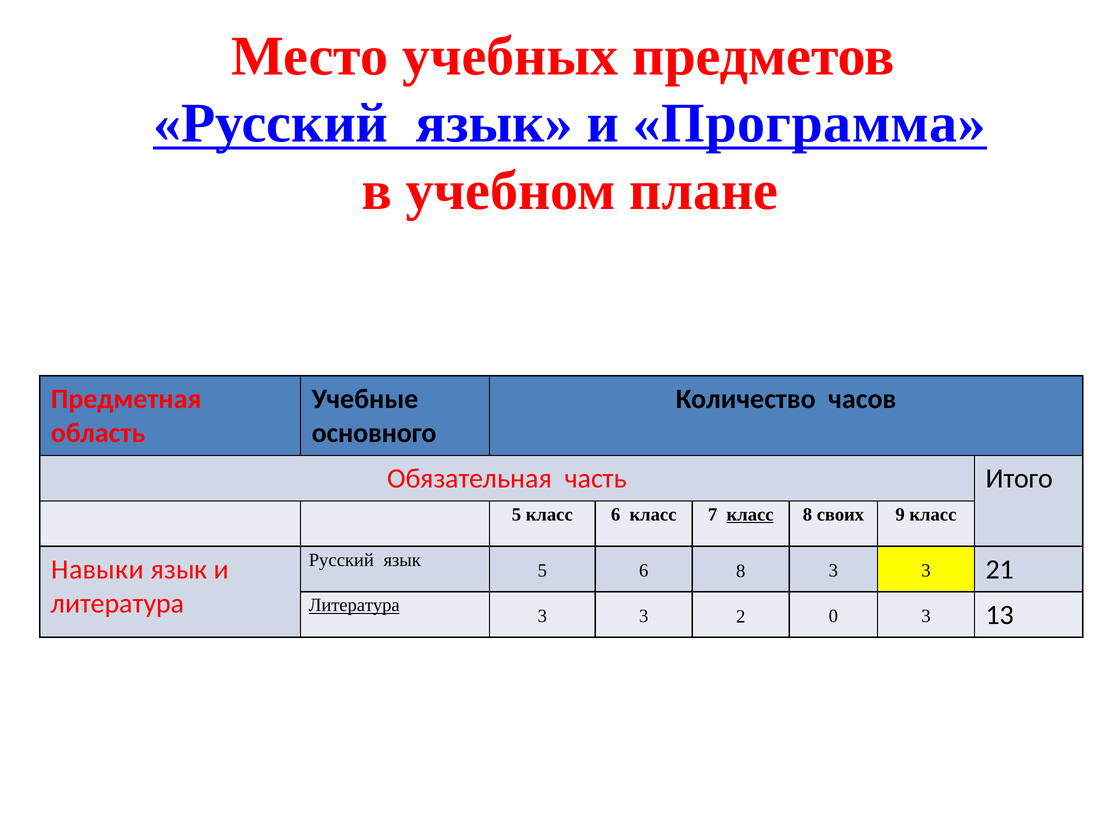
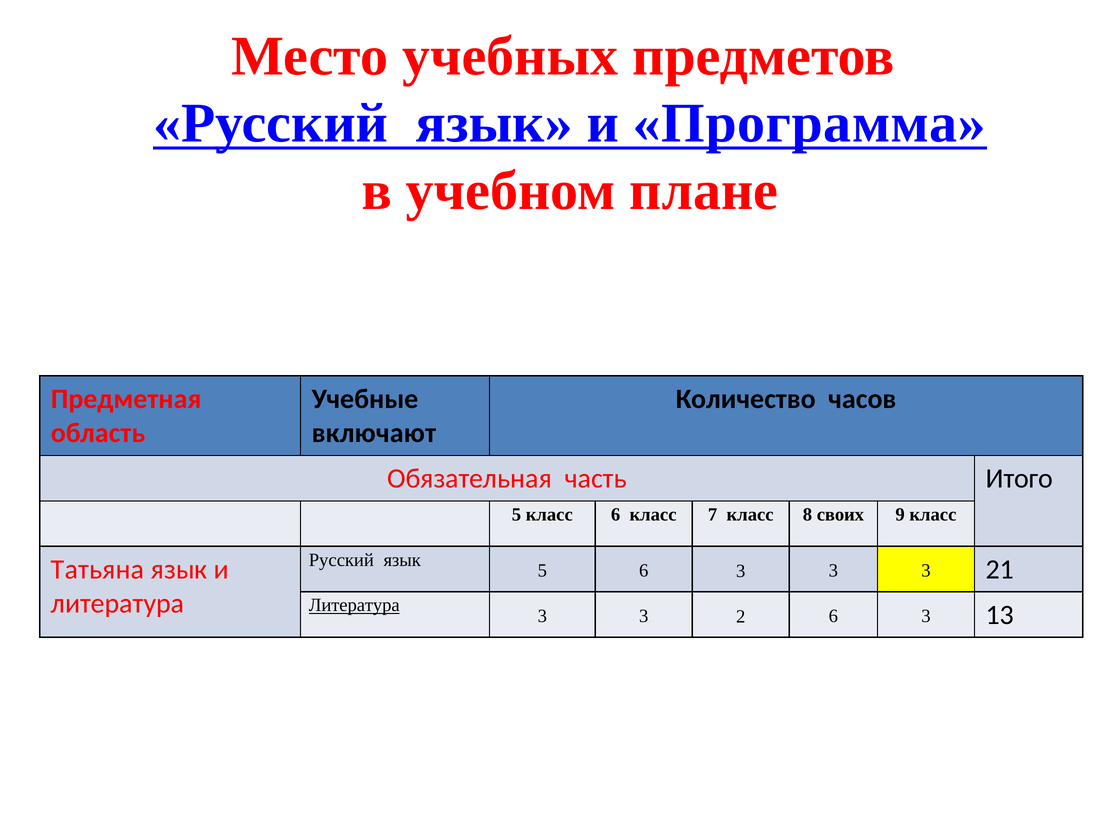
основного: основного -> включают (374, 433)
класс underline: present -> none (750, 514)
Навыки: Навыки -> Татьяна (98, 569)
5 6 8: 8 -> 3 (741, 571)
2 0: 0 -> 6 (833, 616)
